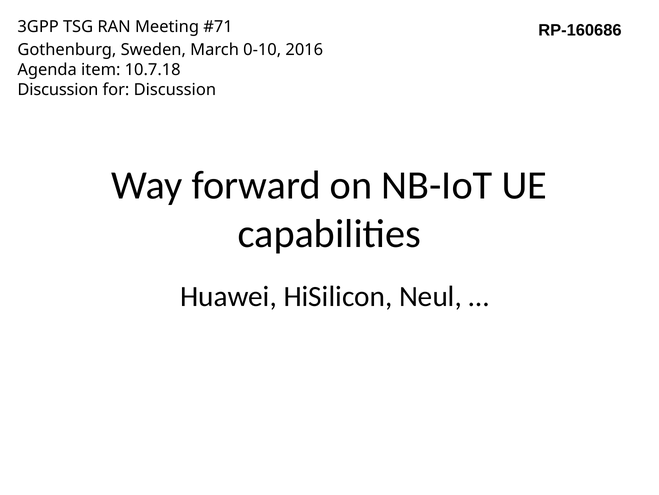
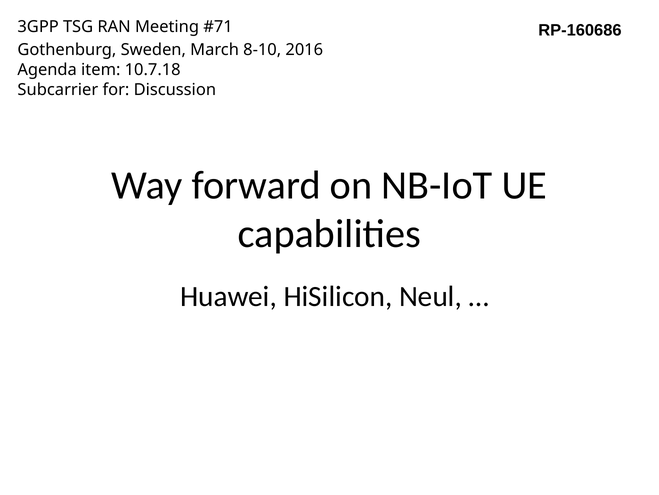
0-10: 0-10 -> 8-10 (262, 50)
Discussion: Discussion -> Subcarrier (58, 89)
